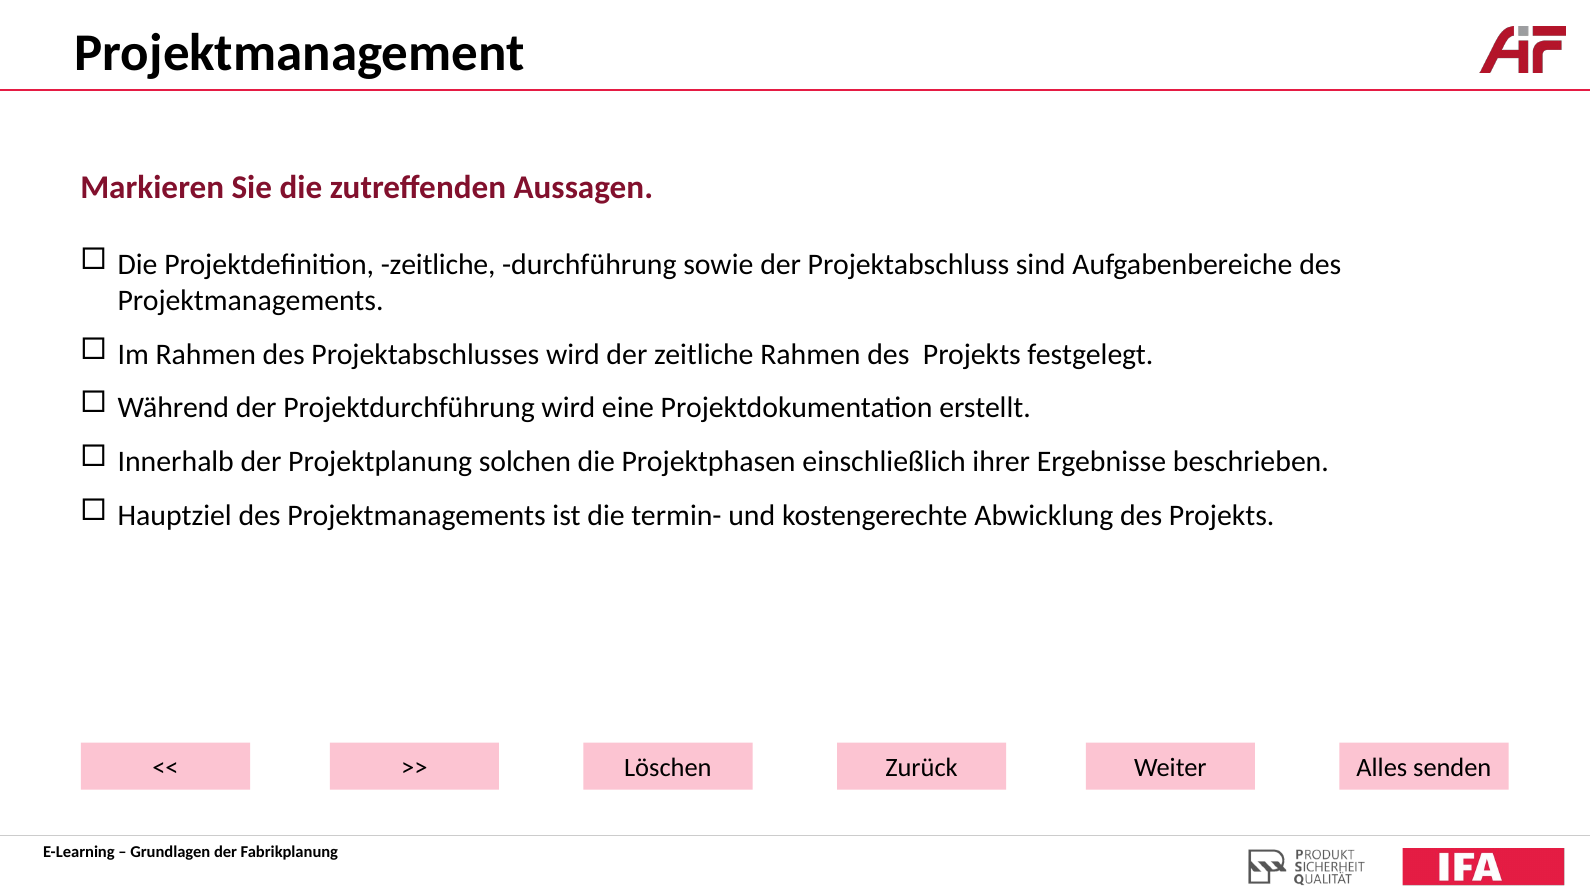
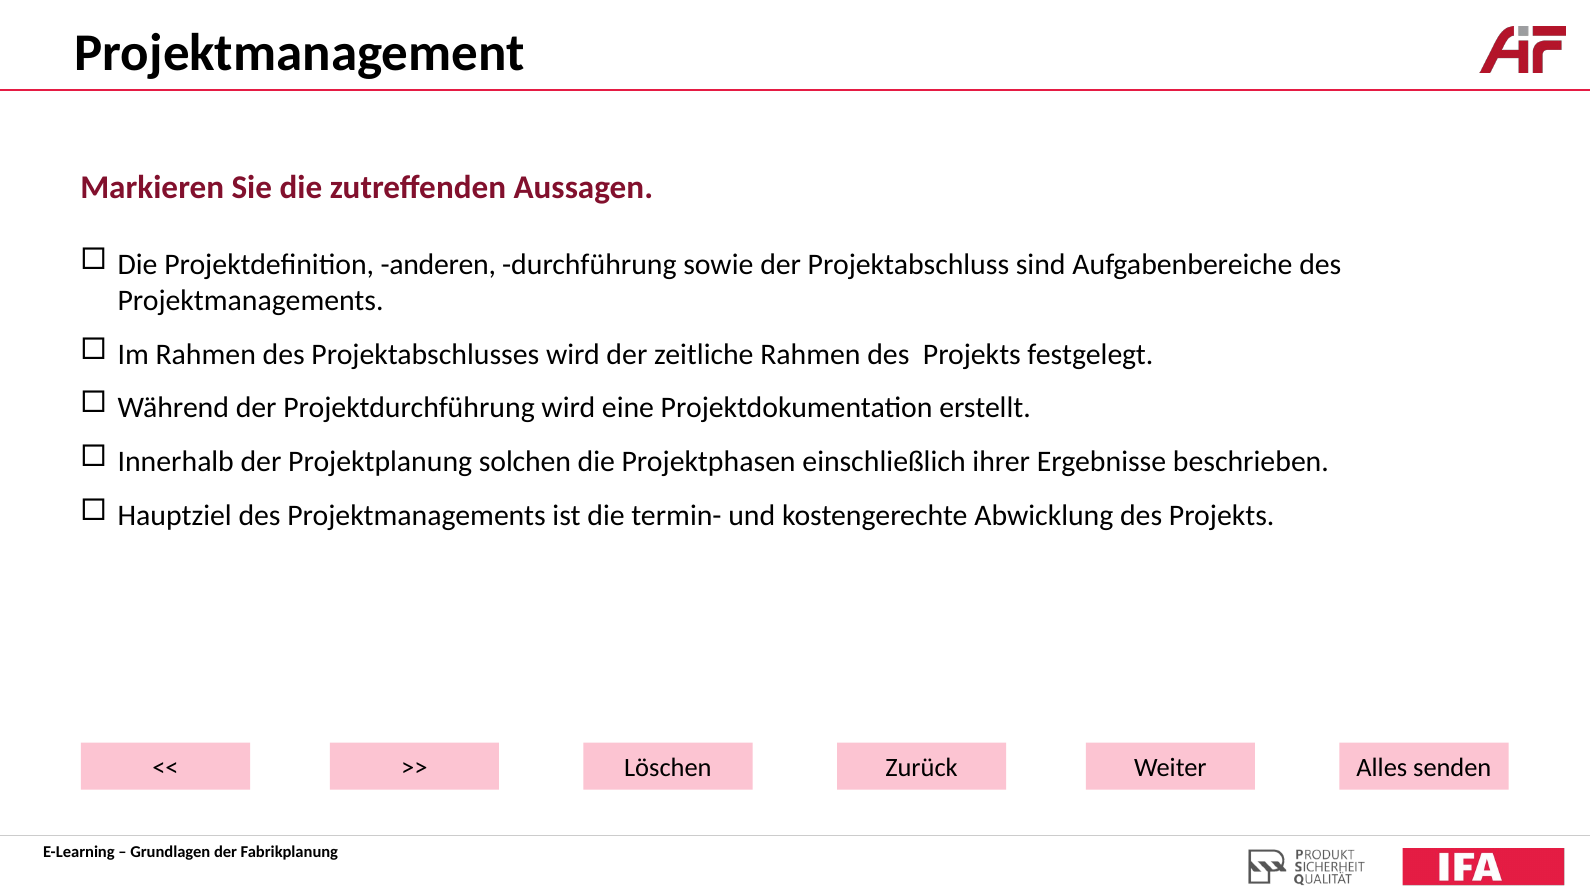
Projektdefinition zeitliche: zeitliche -> anderen (438, 265)
